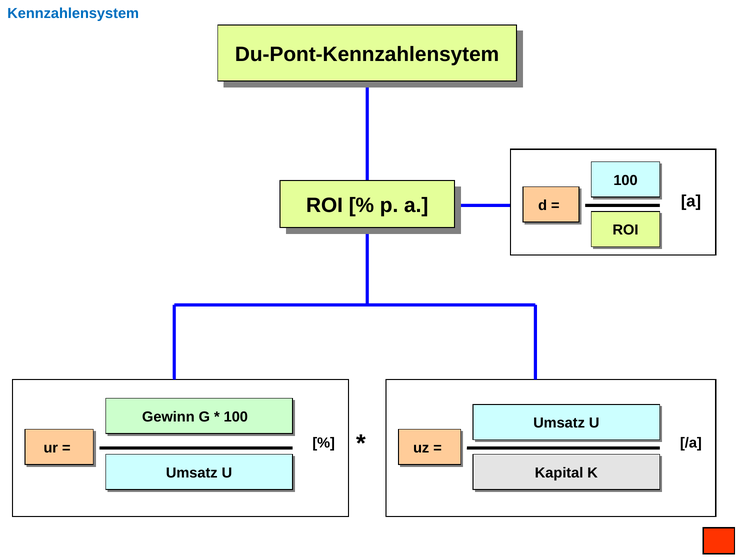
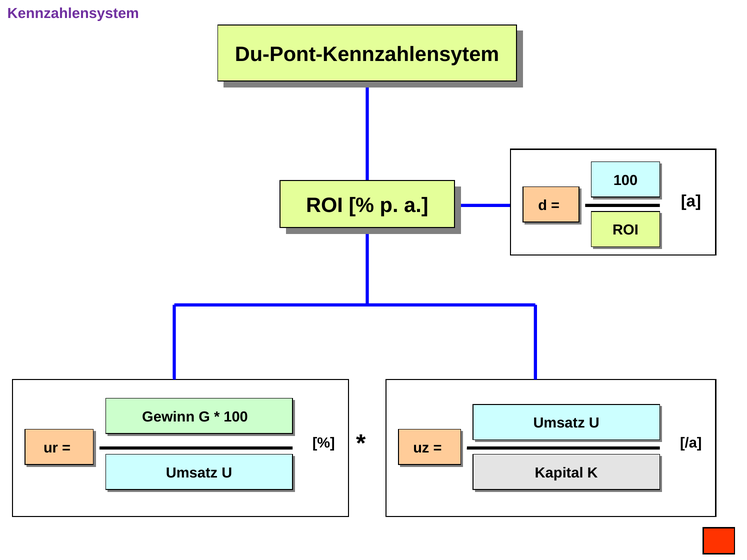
Kennzahlensystem colour: blue -> purple (73, 13)
